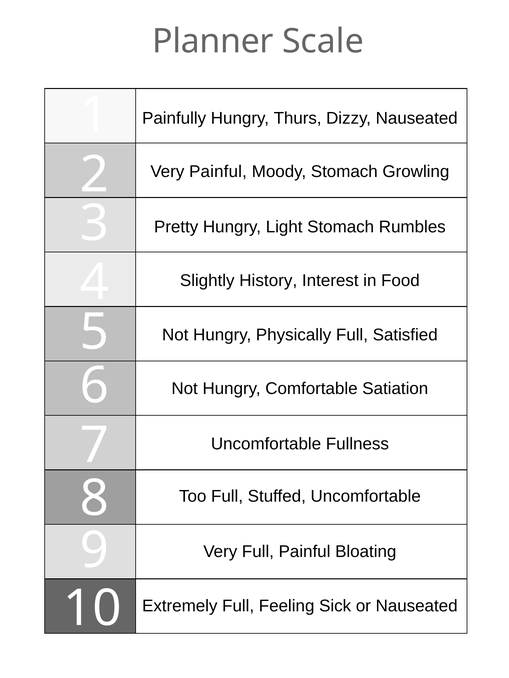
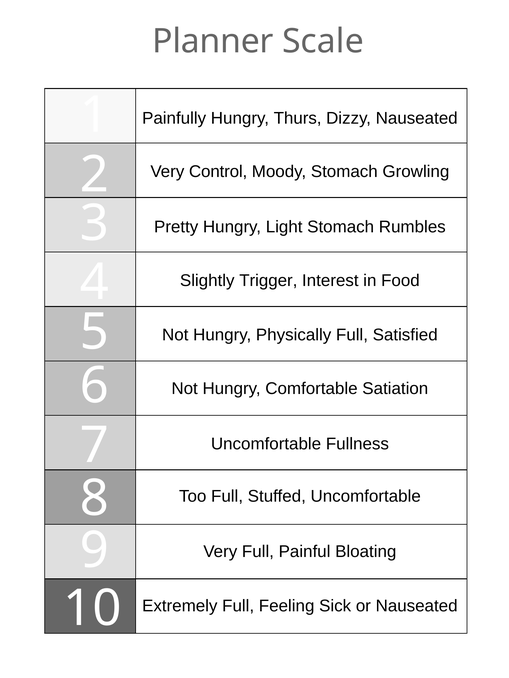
Very Painful: Painful -> Control (218, 172)
History: History -> Trigger (268, 281)
